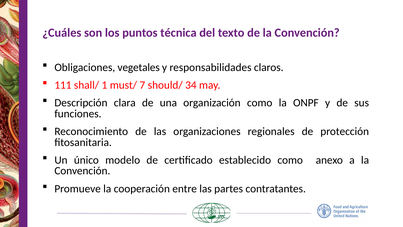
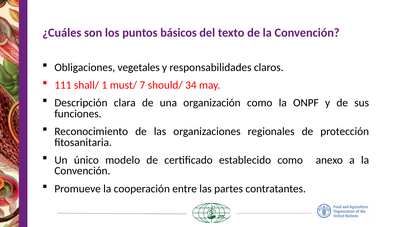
técnica: técnica -> básicos (179, 33)
